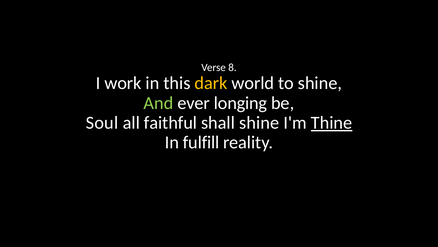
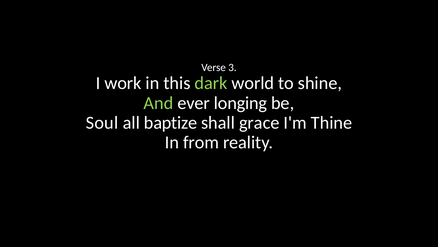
8: 8 -> 3 (232, 67)
dark colour: yellow -> light green (211, 83)
faithful: faithful -> baptize (171, 122)
shall shine: shine -> grace (259, 122)
Thine underline: present -> none (332, 122)
fulfill: fulfill -> from (201, 142)
